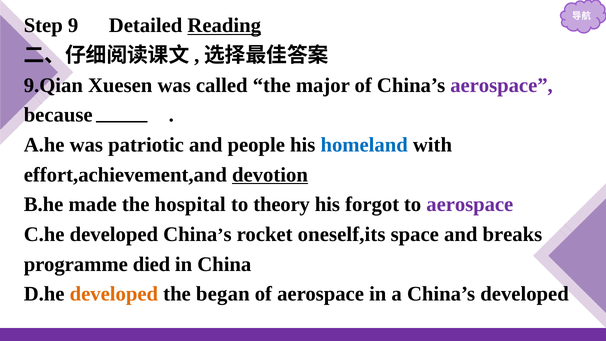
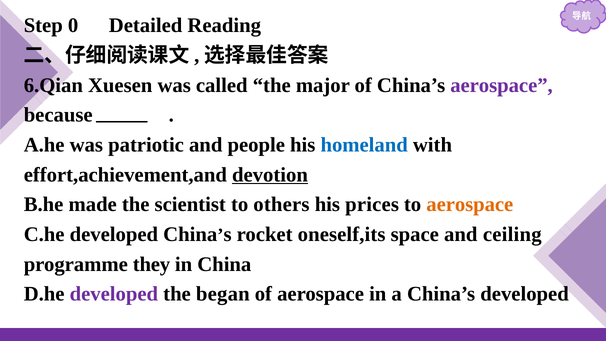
9: 9 -> 0 (73, 25)
Reading underline: present -> none (224, 25)
9.Qian: 9.Qian -> 6.Qian (53, 85)
hospital: hospital -> scientist (190, 204)
theory: theory -> others (281, 204)
forgot: forgot -> prices (372, 204)
aerospace colour: purple -> orange (470, 204)
breaks: breaks -> ceiling (512, 234)
died: died -> they (151, 264)
developed colour: orange -> purple (114, 294)
